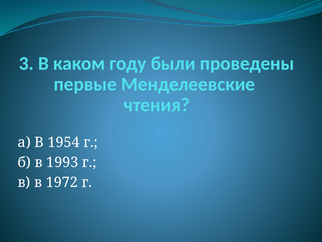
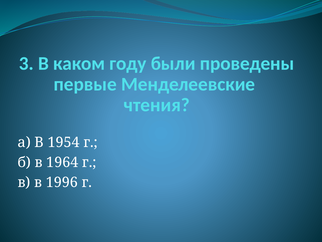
1993: 1993 -> 1964 (62, 162)
1972: 1972 -> 1996 (62, 182)
